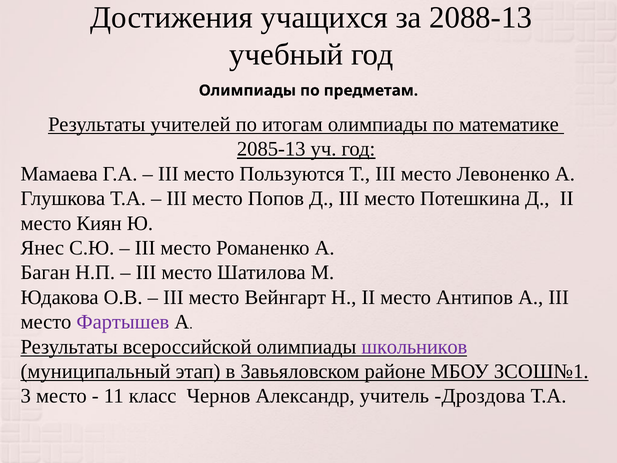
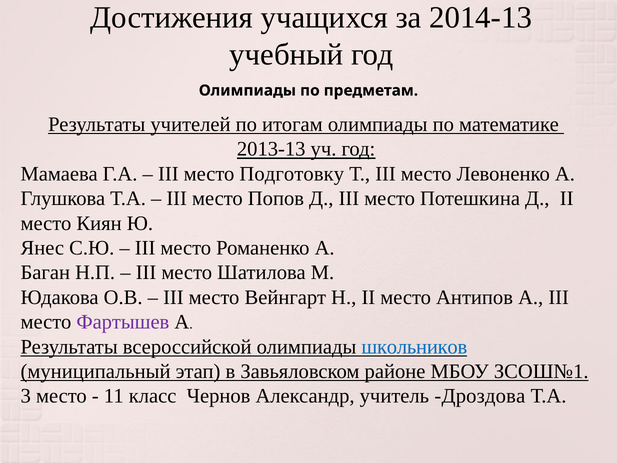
2088-13: 2088-13 -> 2014-13 (481, 17)
2085-13: 2085-13 -> 2013-13 (271, 149)
Пользуются: Пользуются -> Подготовку (292, 174)
школьников colour: purple -> blue (414, 347)
